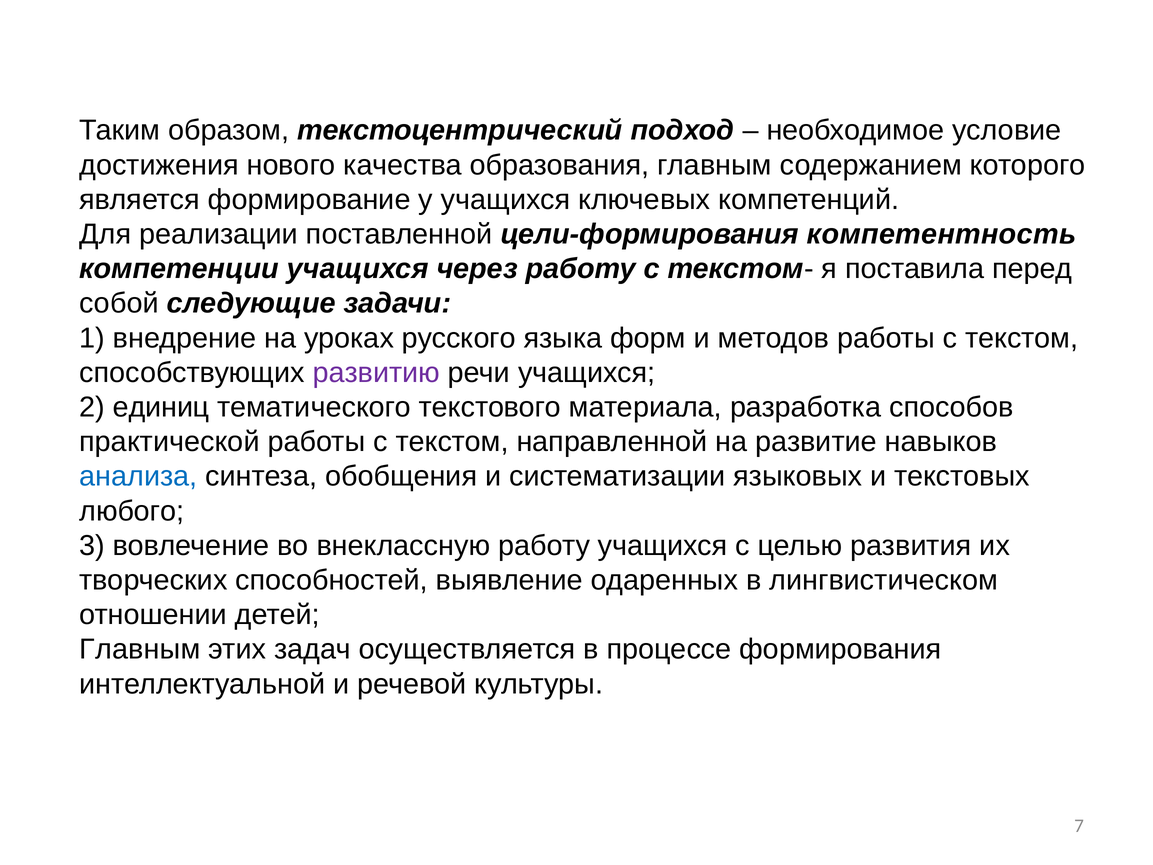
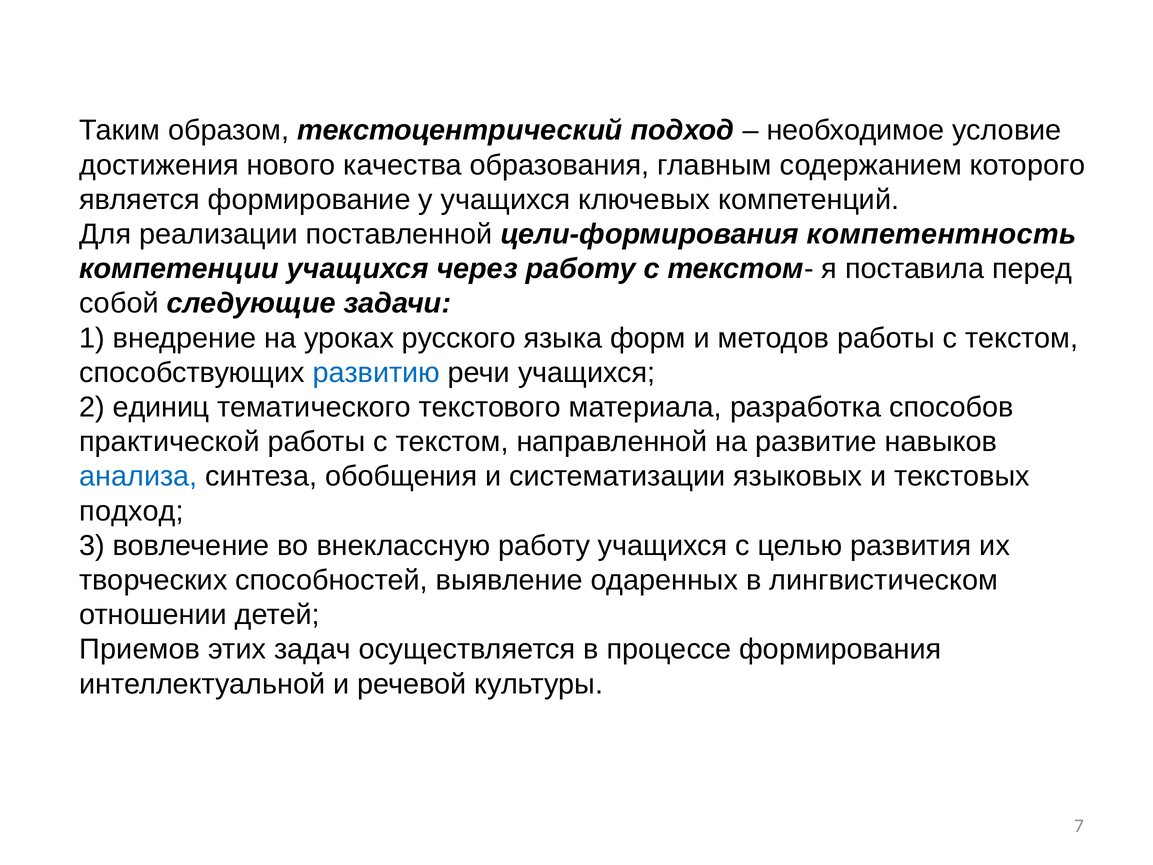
развитию colour: purple -> blue (376, 373)
любого: любого -> подход (132, 511)
Главным: Главным -> Приемов (140, 649)
